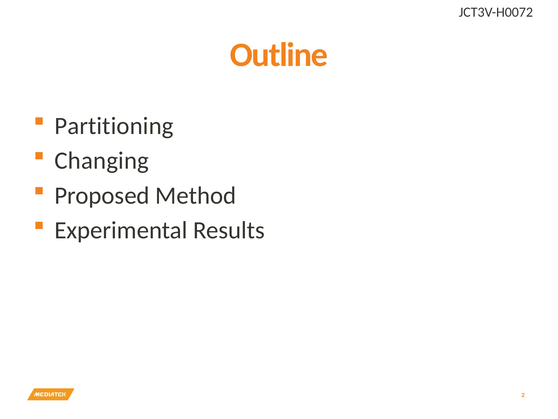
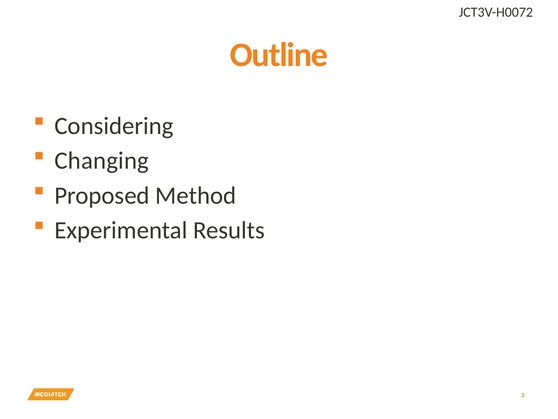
Partitioning: Partitioning -> Considering (114, 126)
